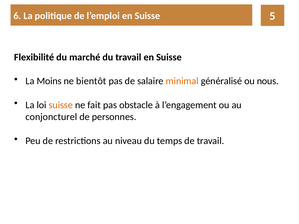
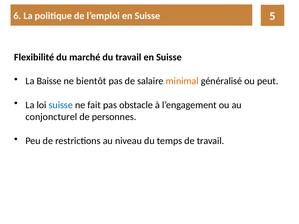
Moins: Moins -> Baisse (49, 81)
nous: nous -> peut (268, 81)
suisse colour: orange -> blue (61, 105)
